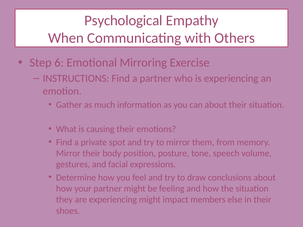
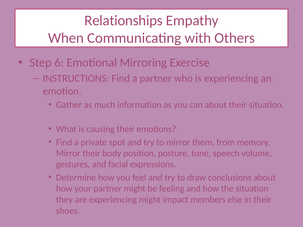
Psychological: Psychological -> Relationships (124, 20)
